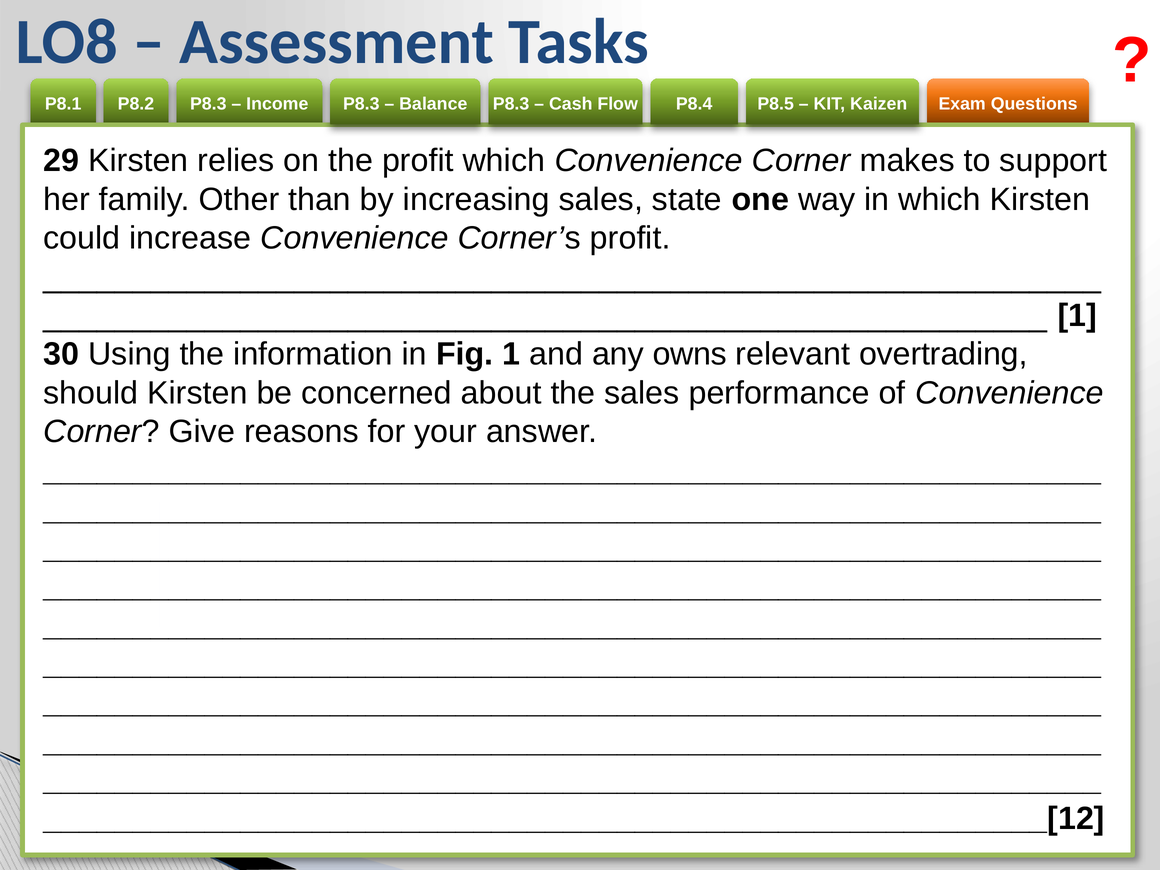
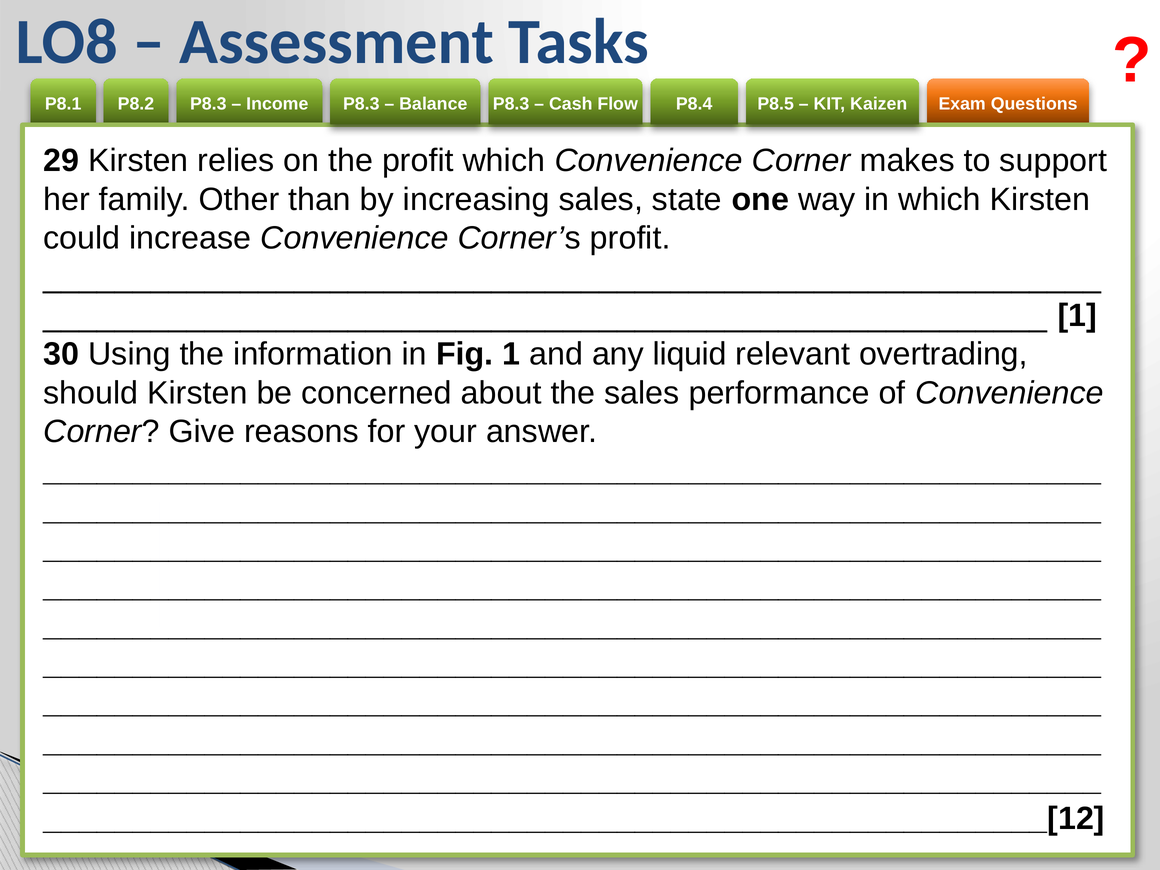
owns: owns -> liquid (690, 354)
